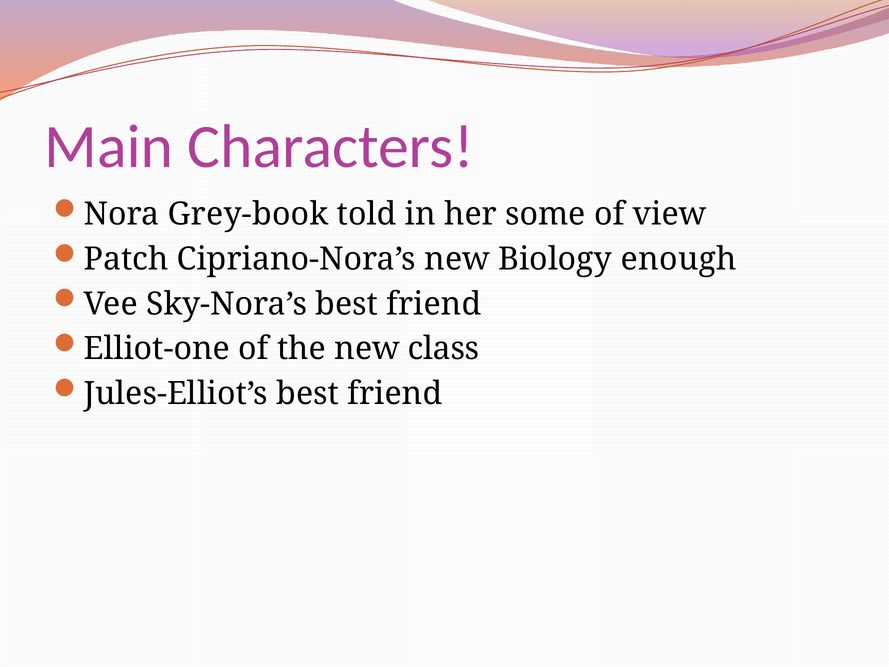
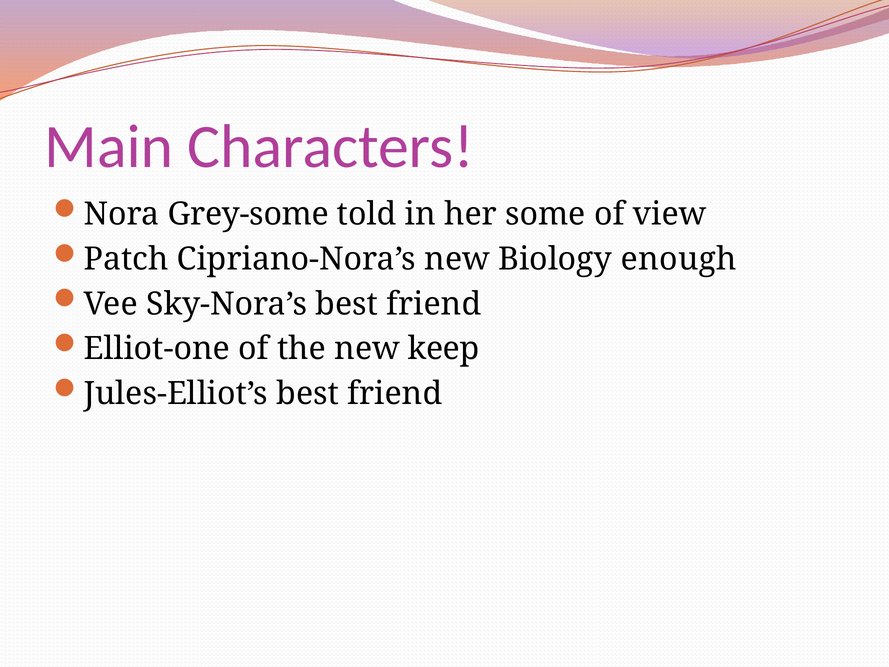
Grey-book: Grey-book -> Grey-some (248, 214)
class: class -> keep (444, 349)
